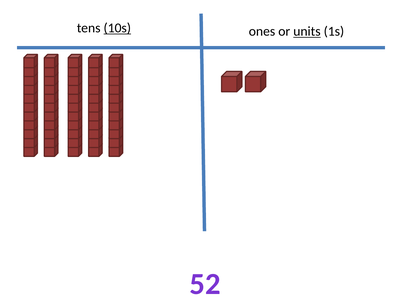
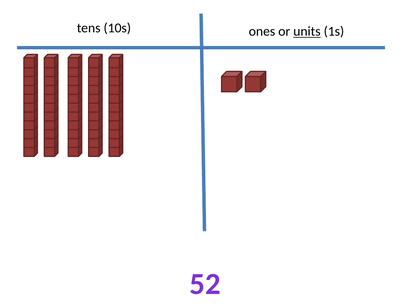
10s underline: present -> none (117, 28)
